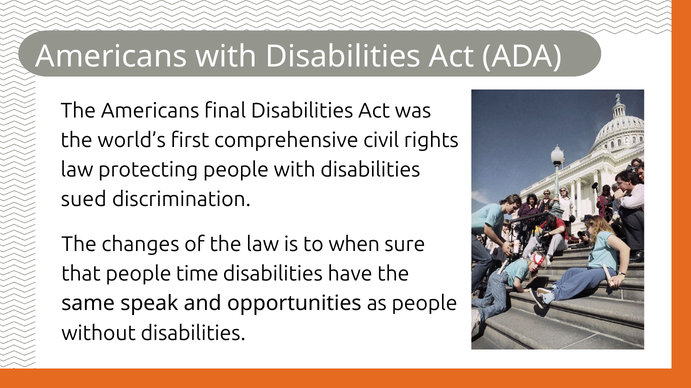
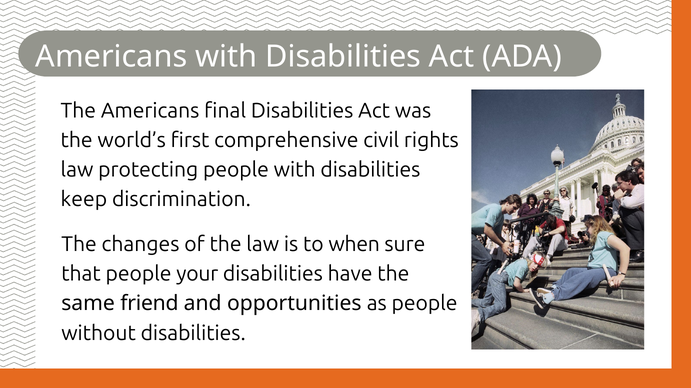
sued: sued -> keep (84, 200)
time: time -> your (197, 275)
speak: speak -> friend (149, 304)
